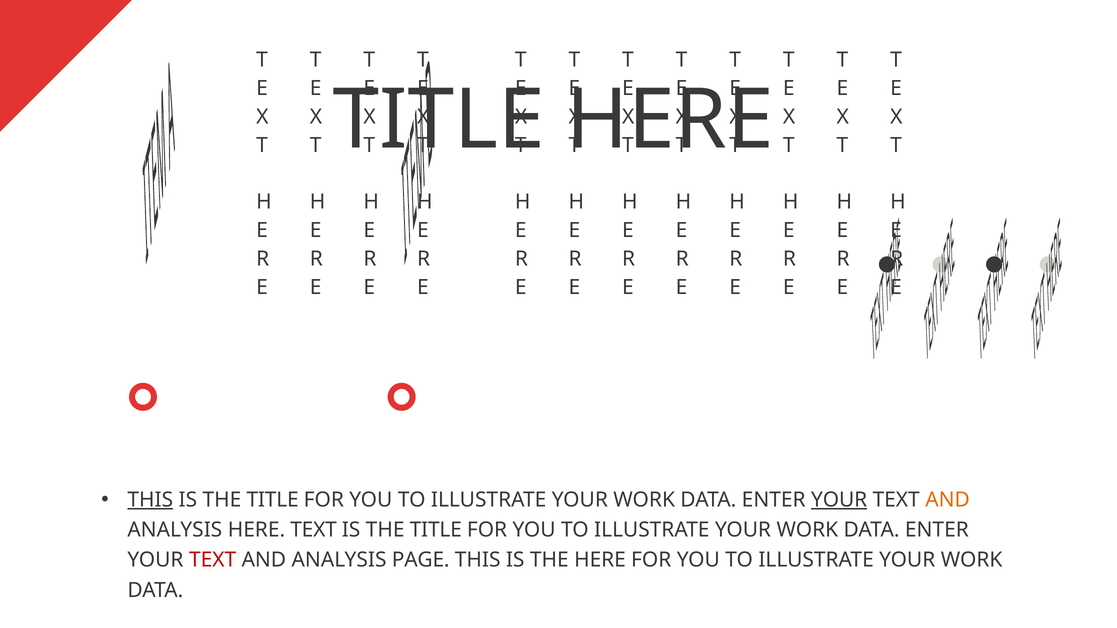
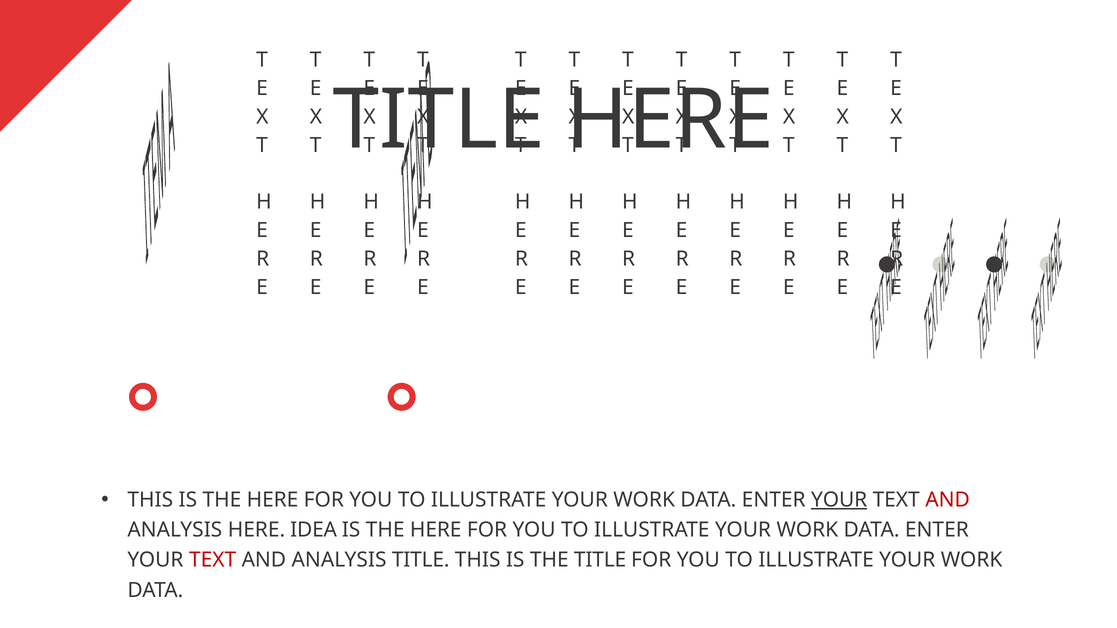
THIS underline: present -> none (150, 500)
TITLE: TITLE -> HERE (273, 500)
AND colour: orange -> red (948, 500)
HERE TEXT: TEXT -> IDEA (314, 530)
TITLE: TITLE -> HERE (436, 530)
ANALYSIS PAGE: PAGE -> TITLE (421, 560)
THE HERE: HERE -> TITLE (600, 560)
